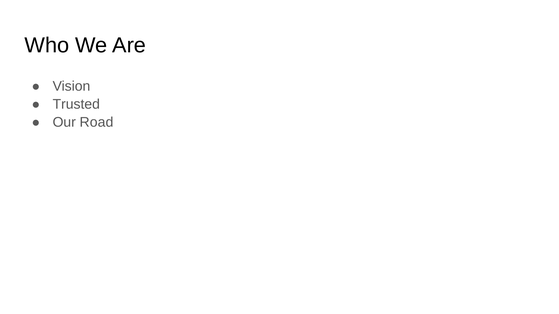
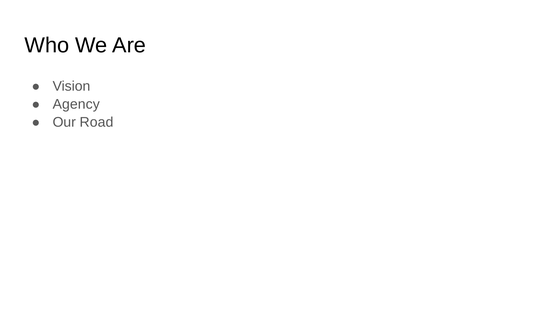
Trusted: Trusted -> Agency (76, 104)
